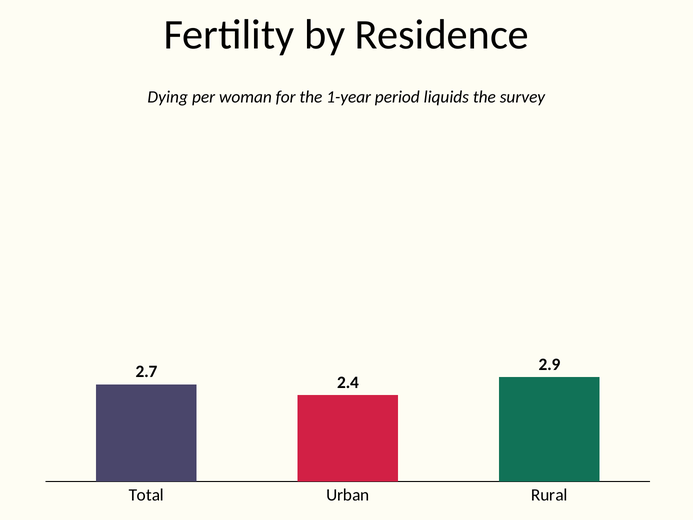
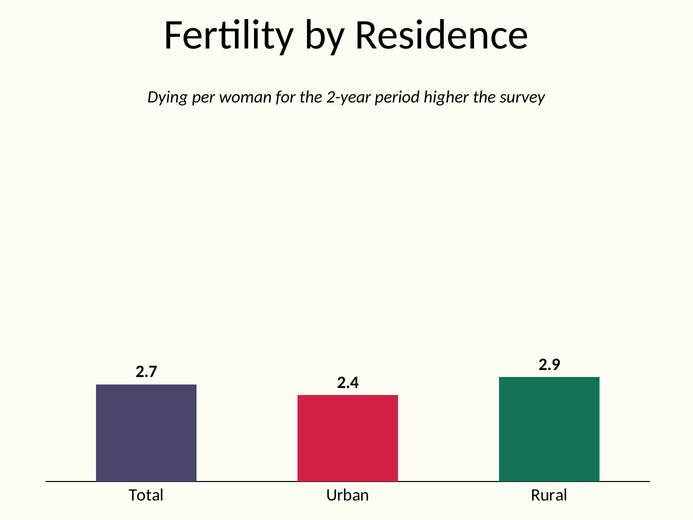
1-year: 1-year -> 2-year (349, 97)
liquids: liquids -> higher (446, 97)
